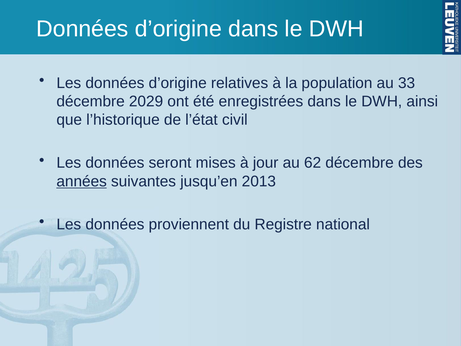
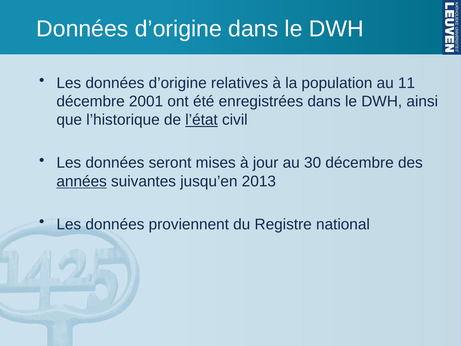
33: 33 -> 11 (407, 83)
2029: 2029 -> 2001 (146, 101)
l’état underline: none -> present (202, 120)
62: 62 -> 30 (313, 163)
